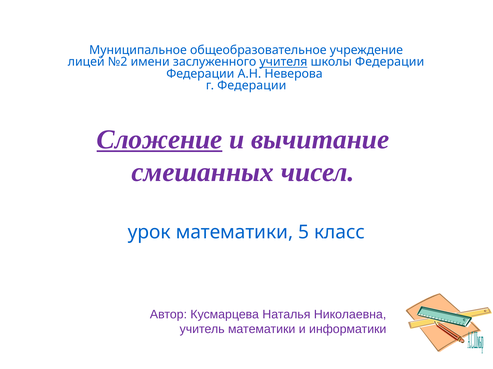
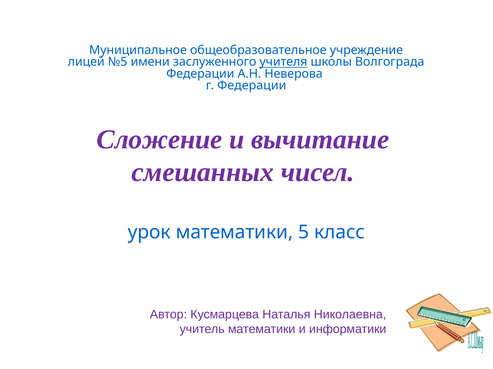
№2: №2 -> №5 (118, 62)
школы Федерации: Федерации -> Волгограда (390, 62)
Сложение underline: present -> none (159, 140)
